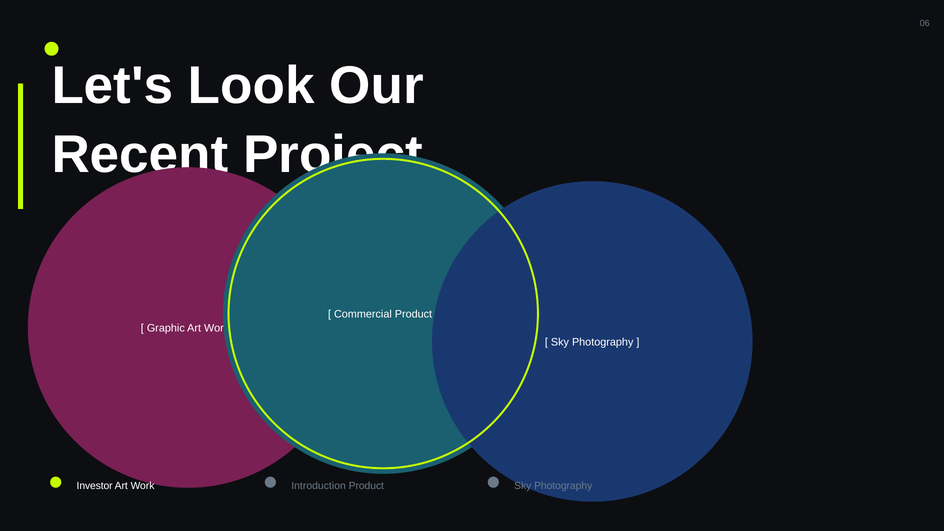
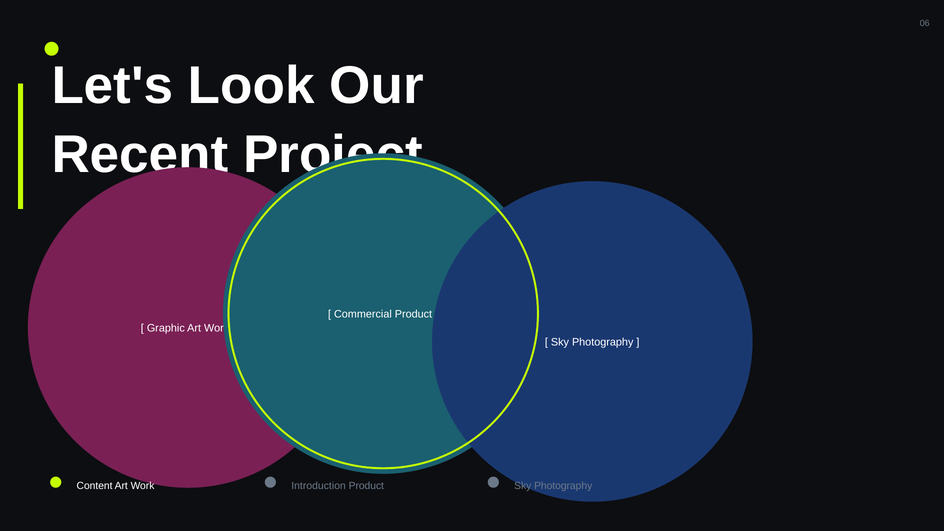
Investor: Investor -> Content (95, 486)
